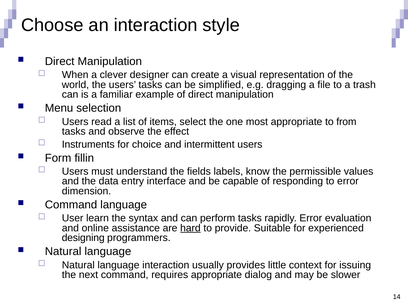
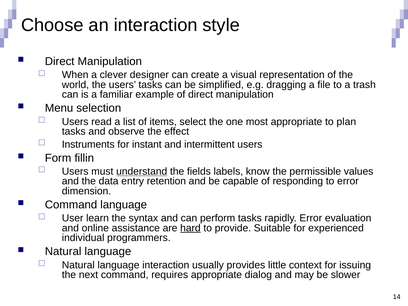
from: from -> plan (346, 122)
choice: choice -> instant (147, 144)
understand underline: none -> present (142, 171)
interface: interface -> retention (166, 181)
designing: designing -> individual (83, 238)
